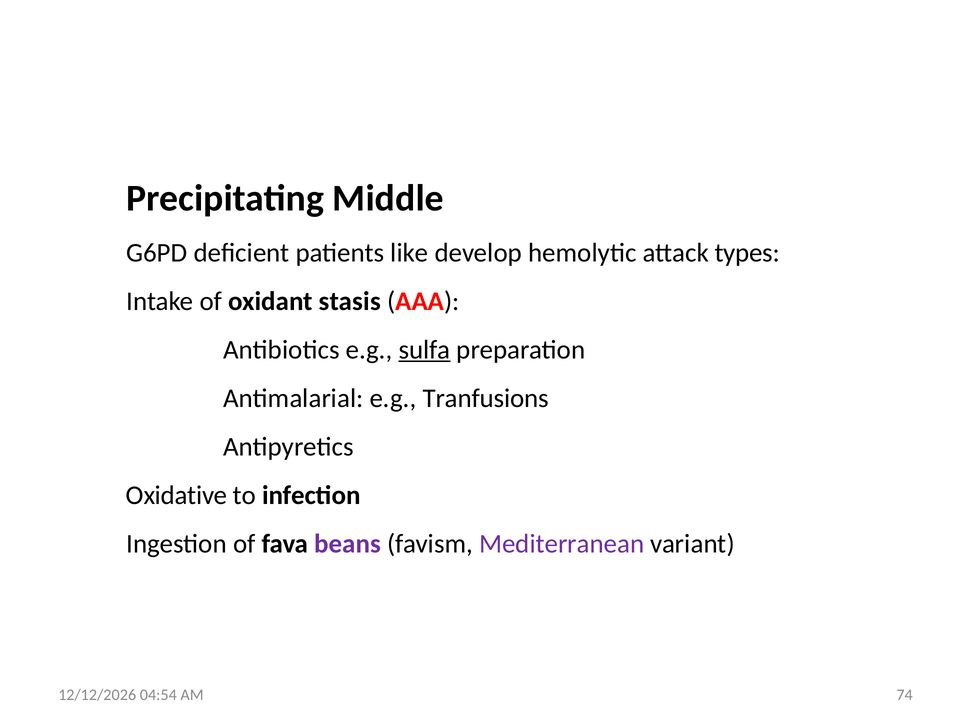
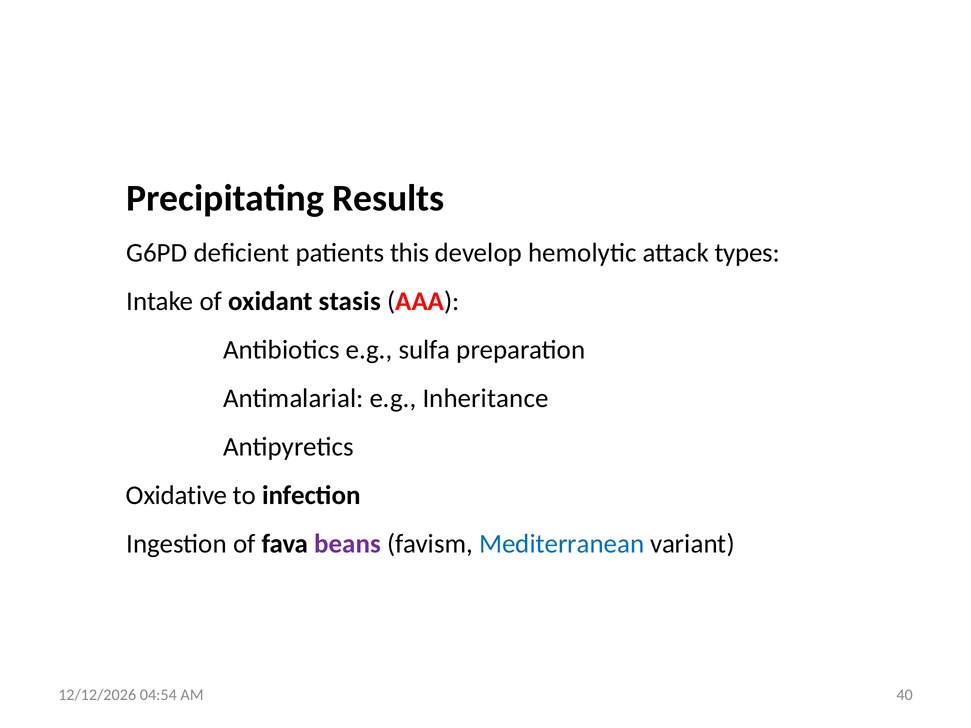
Middle: Middle -> Results (388, 198)
like: like -> this (410, 253)
sulfa underline: present -> none (424, 350)
Tranfusions: Tranfusions -> Inheritance (486, 398)
Mediterranean colour: purple -> blue (562, 544)
74: 74 -> 40 (905, 695)
